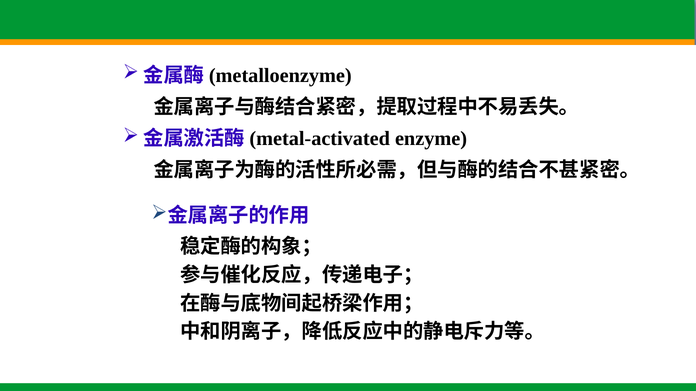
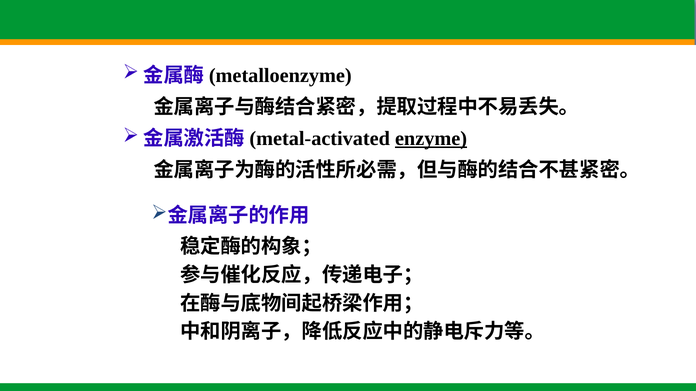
enzyme underline: none -> present (431, 139)
